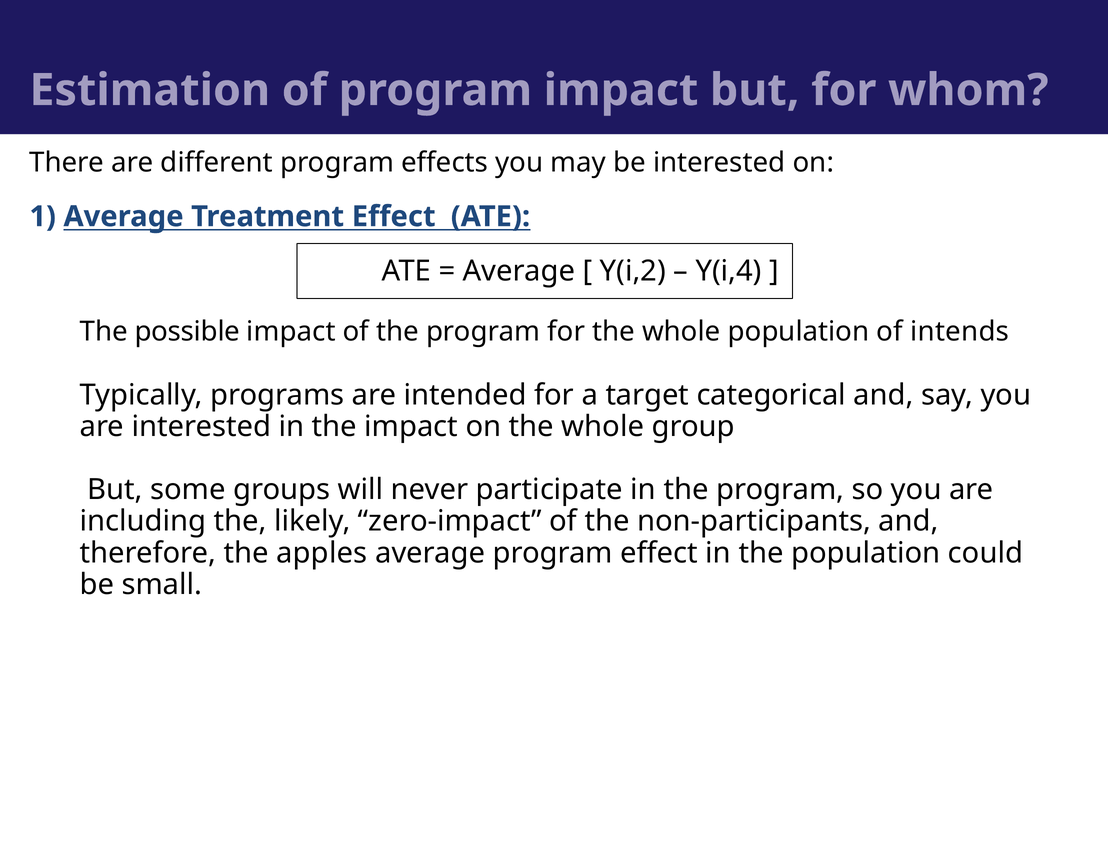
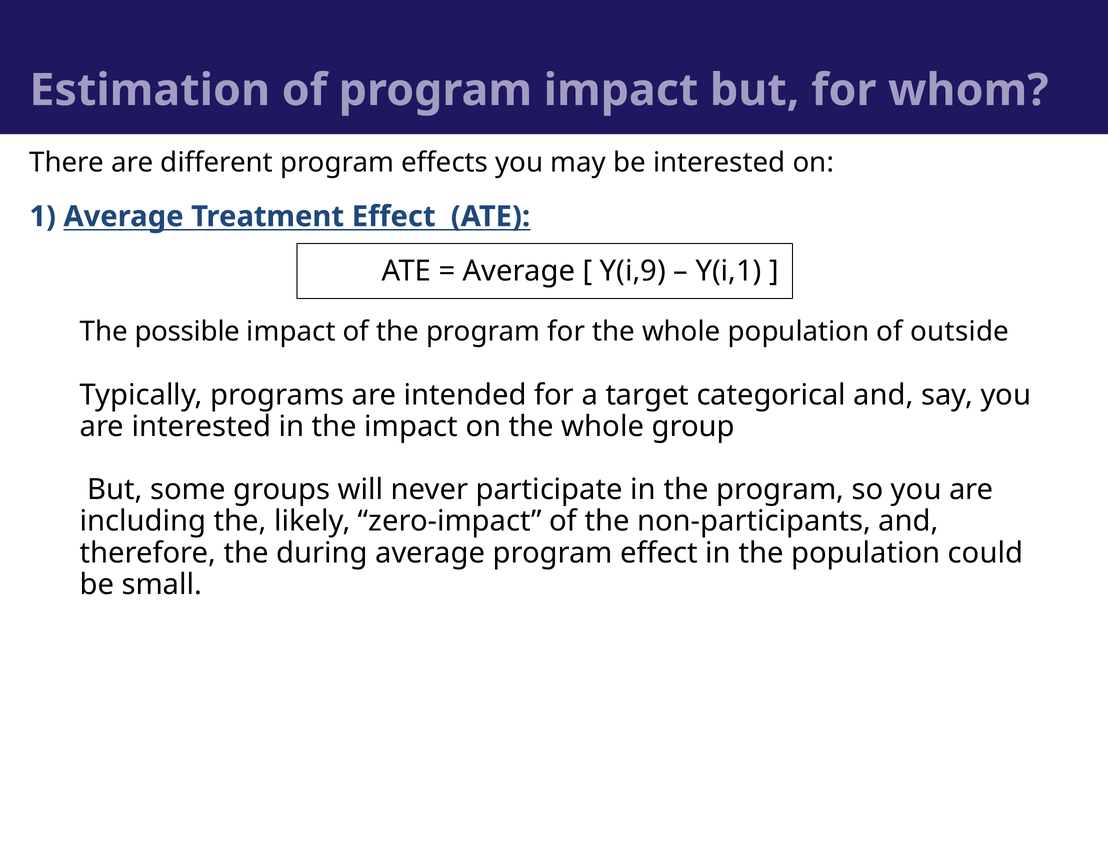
Y(i,2: Y(i,2 -> Y(i,9 (633, 271)
Y(i,4: Y(i,4 -> Y(i,1 (729, 271)
intends: intends -> outside (960, 332)
apples: apples -> during (322, 553)
